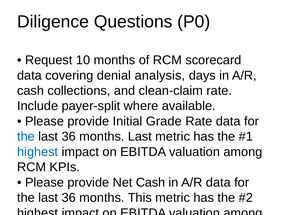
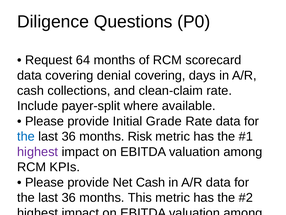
10: 10 -> 64 (83, 60)
denial analysis: analysis -> covering (160, 75)
months Last: Last -> Risk (140, 136)
highest colour: blue -> purple (38, 152)
